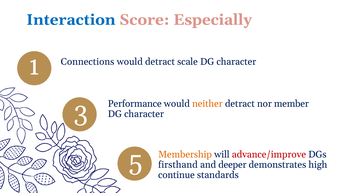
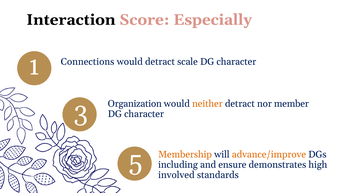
Interaction colour: blue -> black (71, 20)
Performance: Performance -> Organization (135, 104)
advance/improve colour: red -> orange (269, 155)
firsthand: firsthand -> including (178, 165)
deeper: deeper -> ensure (232, 165)
continue: continue -> involved (176, 175)
